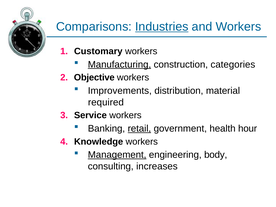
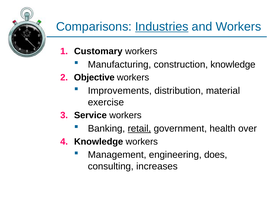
Manufacturing underline: present -> none (119, 64)
construction categories: categories -> knowledge (233, 64)
required: required -> exercise (106, 102)
hour: hour -> over (248, 129)
Management underline: present -> none (117, 155)
body: body -> does (216, 155)
